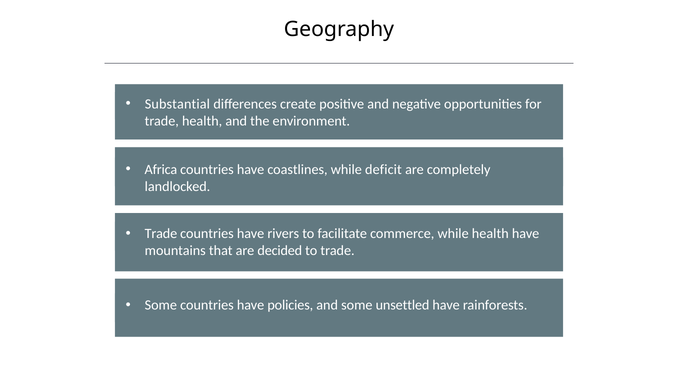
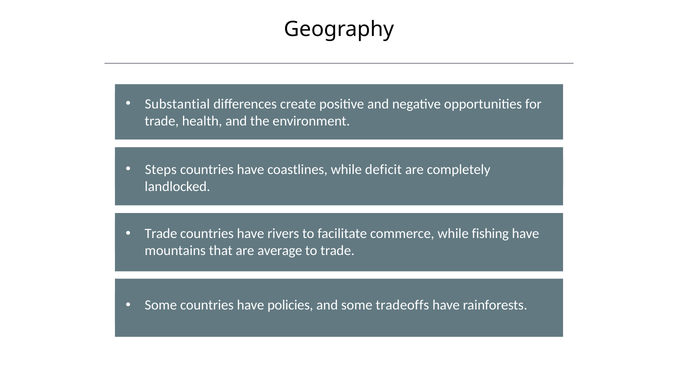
Africa: Africa -> Steps (161, 170)
while health: health -> fishing (490, 234)
decided: decided -> average (280, 251)
unsettled: unsettled -> tradeoffs (402, 306)
